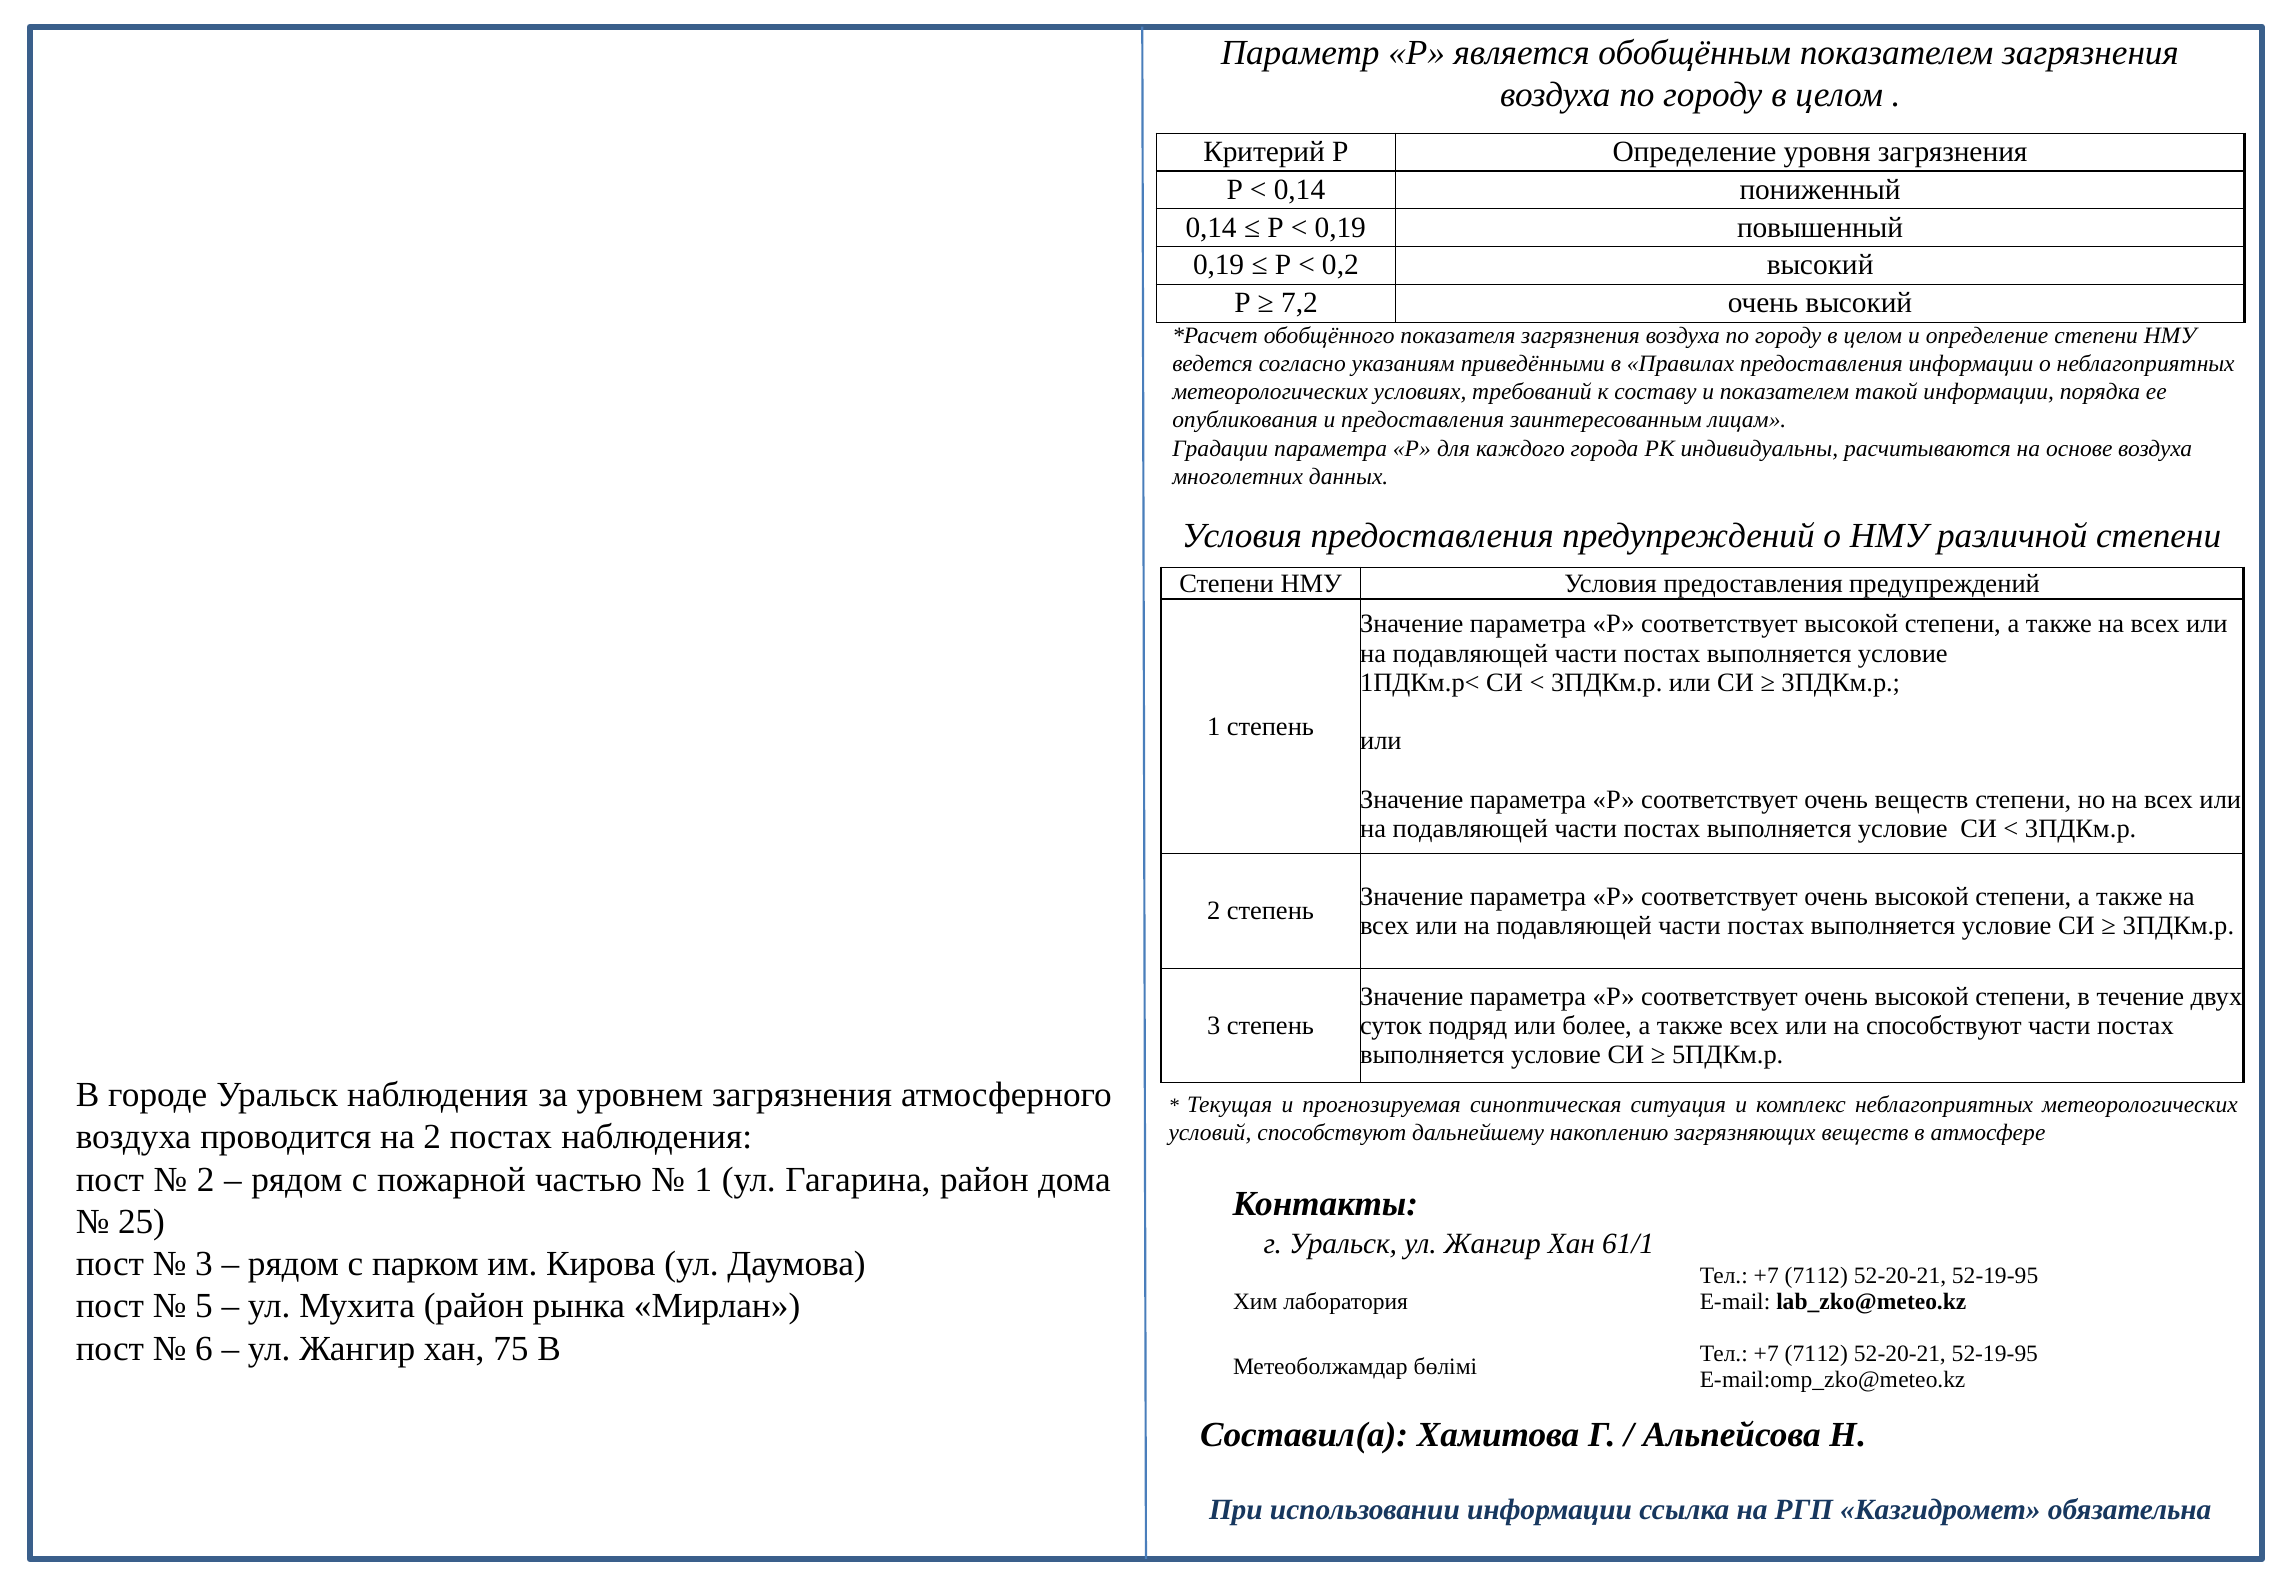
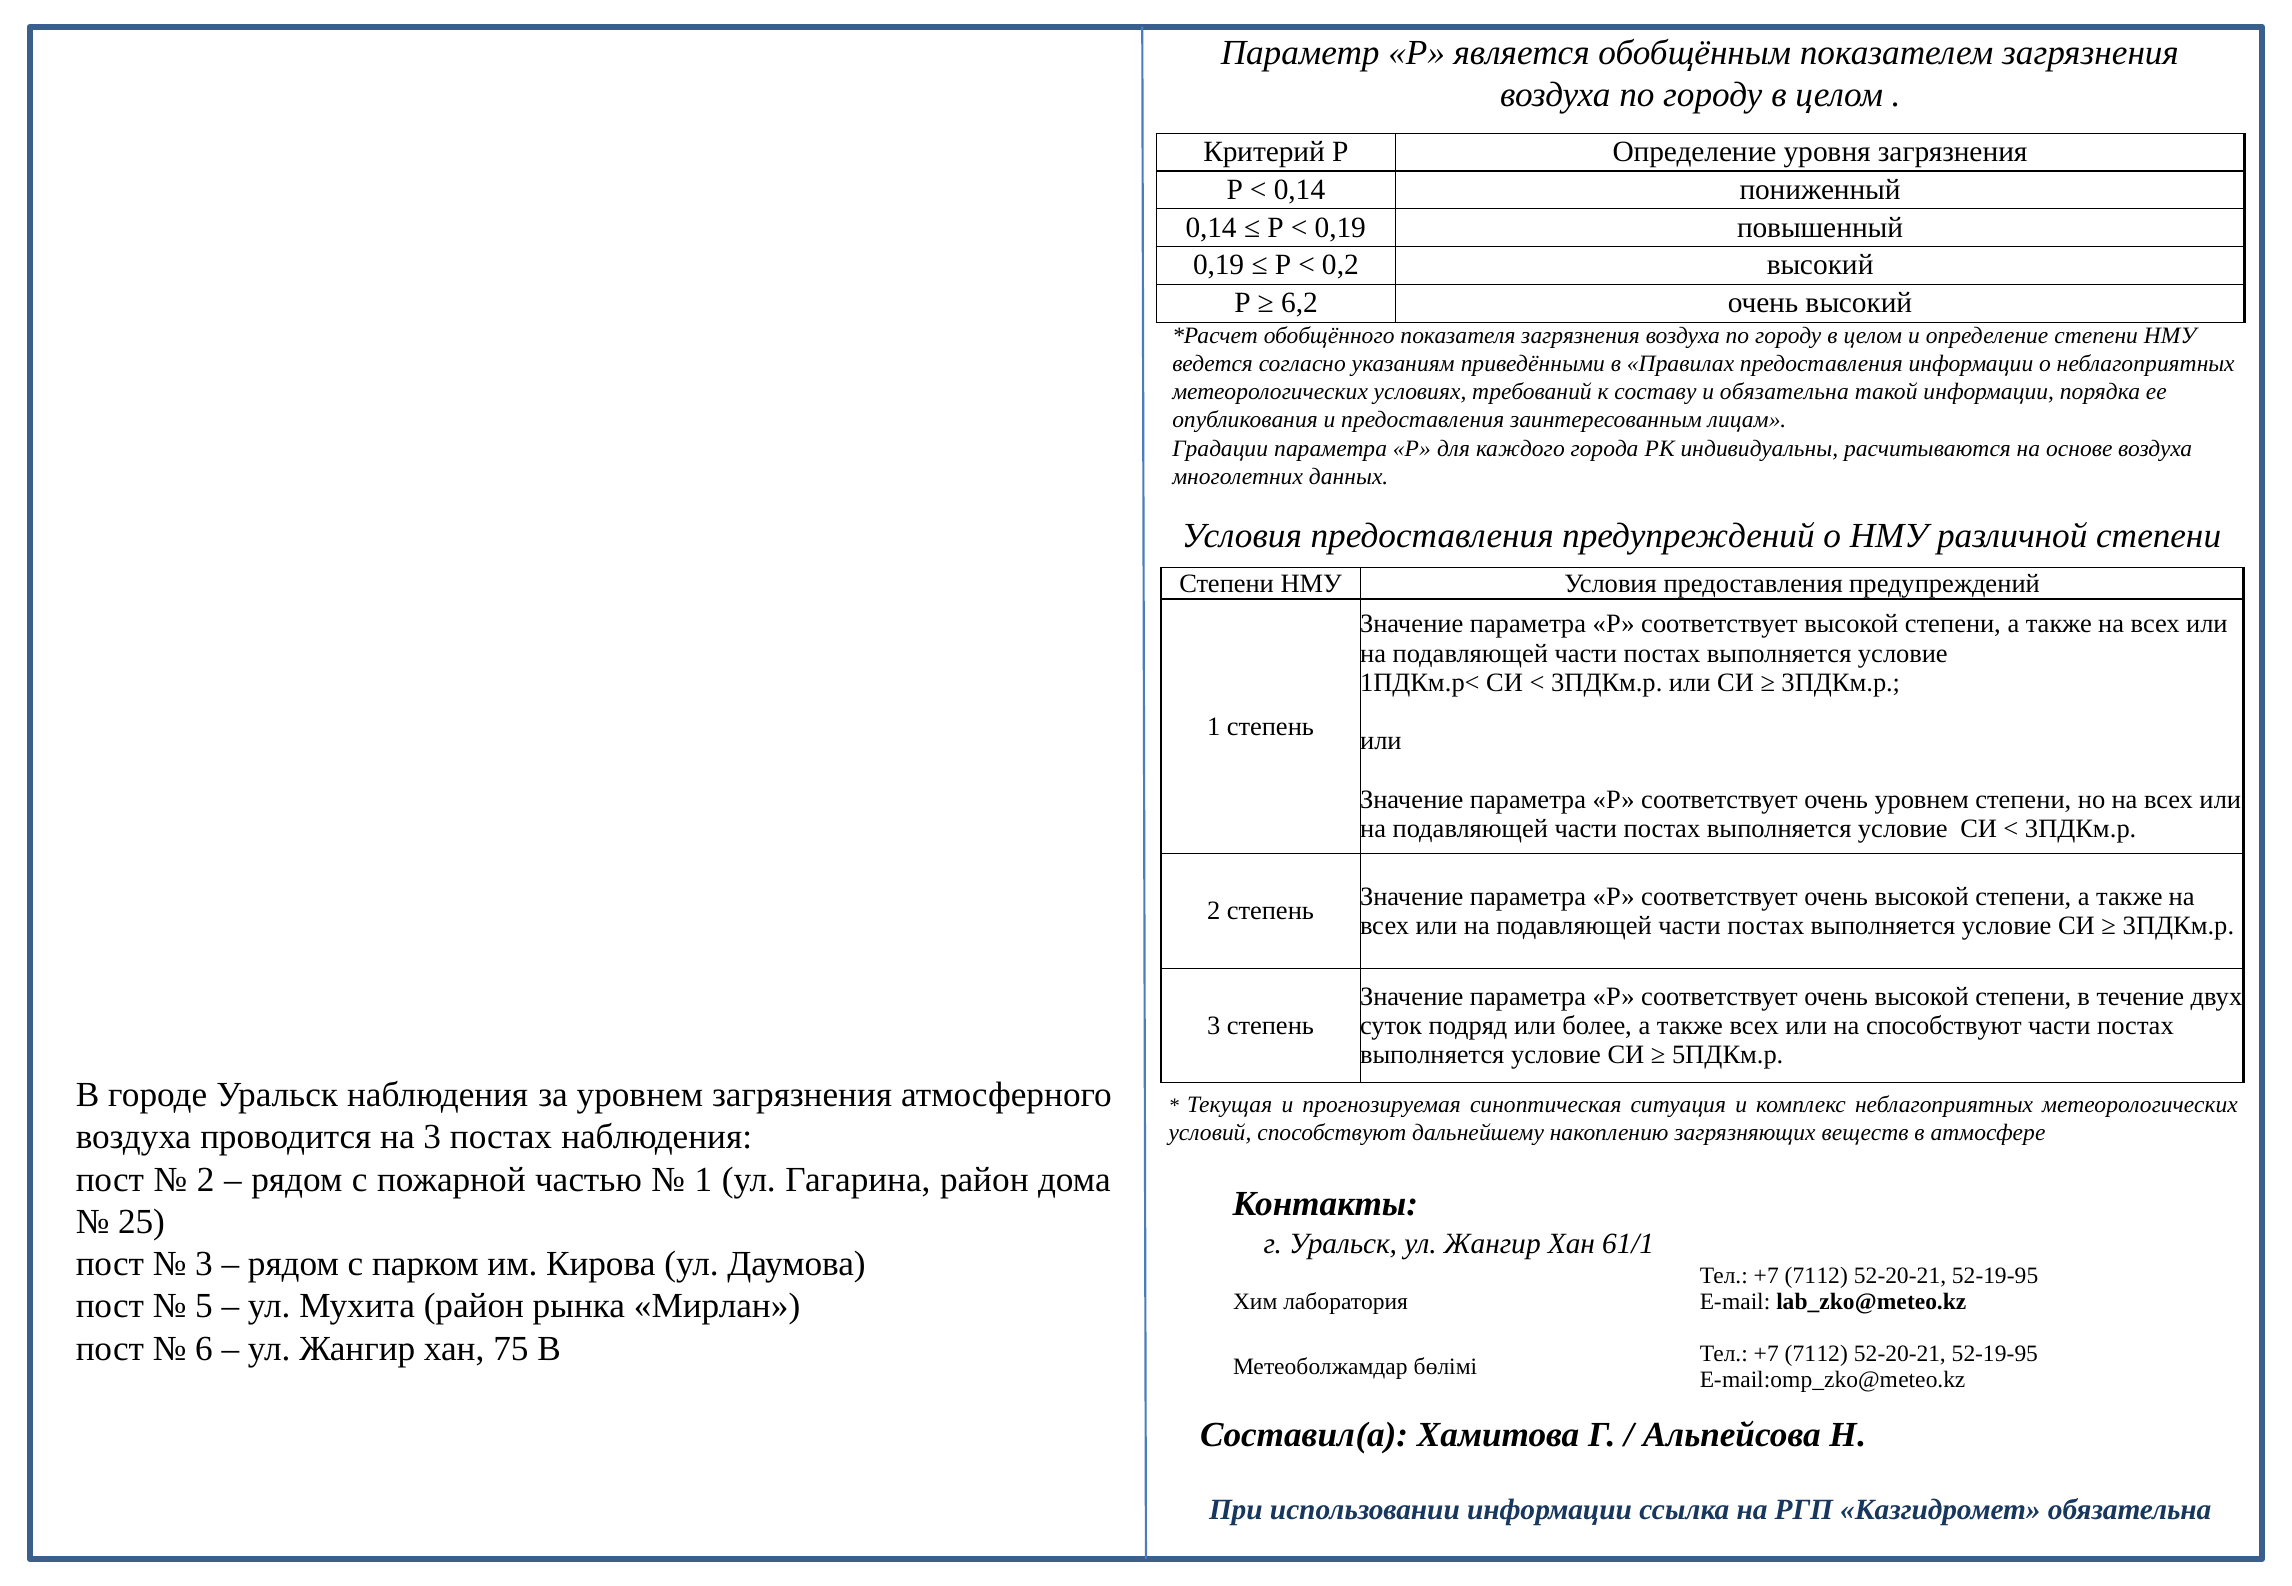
7,2: 7,2 -> 6,2 (1299, 303)
и показателем: показателем -> обязательна (1784, 392)
очень веществ: веществ -> уровнем (1922, 800)
на 2: 2 -> 3 (432, 1138)
